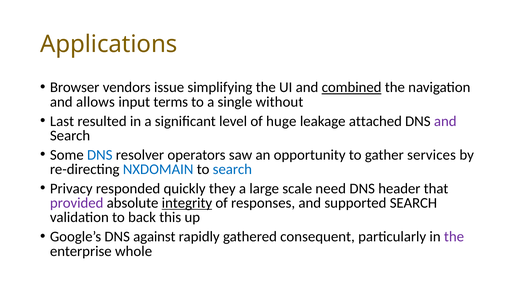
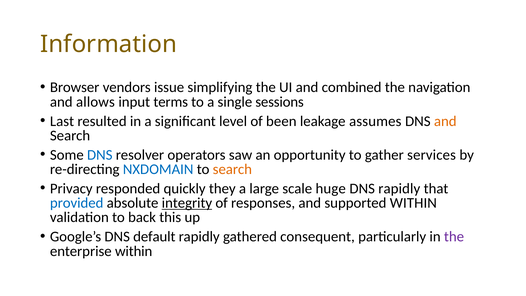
Applications: Applications -> Information (109, 44)
combined underline: present -> none (352, 87)
without: without -> sessions (280, 102)
huge: huge -> been (281, 121)
attached: attached -> assumes (375, 121)
and colour: purple -> orange (445, 121)
search colour: blue -> orange (232, 169)
need: need -> huge (331, 189)
DNS header: header -> rapidly (399, 189)
provided colour: purple -> blue (77, 203)
supported SEARCH: SEARCH -> WITHIN (413, 203)
against: against -> default (154, 237)
enterprise whole: whole -> within (134, 251)
